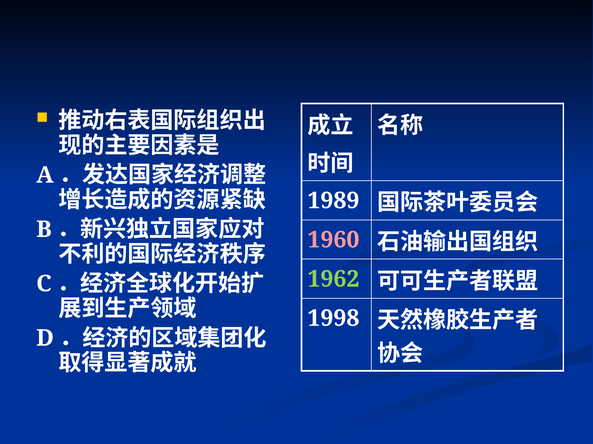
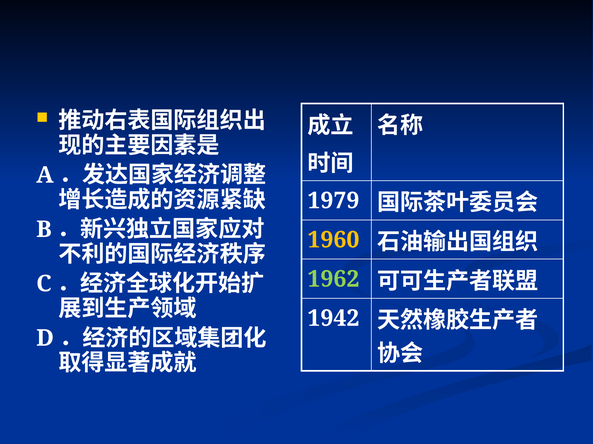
1989: 1989 -> 1979 (333, 201)
1960 colour: pink -> yellow (333, 240)
1998: 1998 -> 1942 (333, 319)
